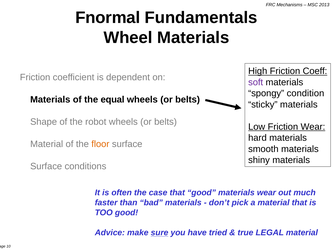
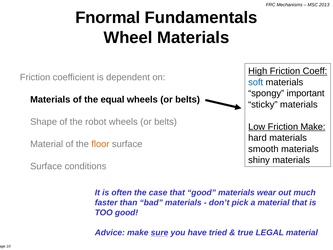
soft colour: purple -> blue (256, 82)
condition: condition -> important (306, 93)
Friction Wear: Wear -> Make (313, 127)
